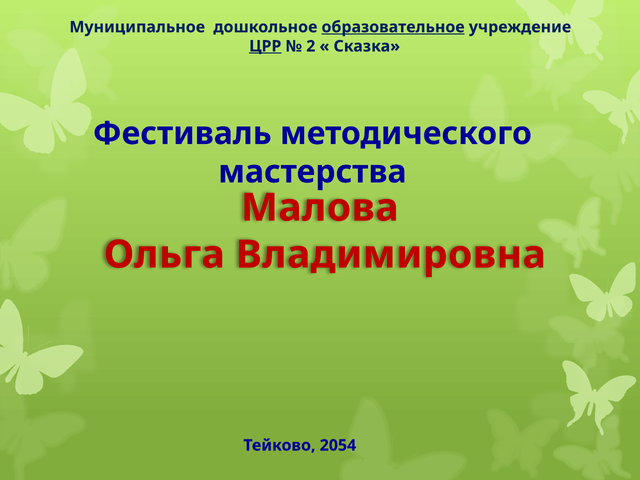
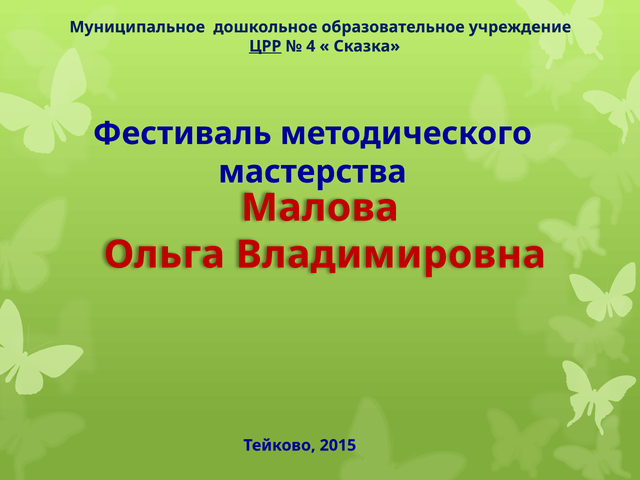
образовательное underline: present -> none (393, 27)
2: 2 -> 4 (311, 46)
2054: 2054 -> 2015 (338, 445)
